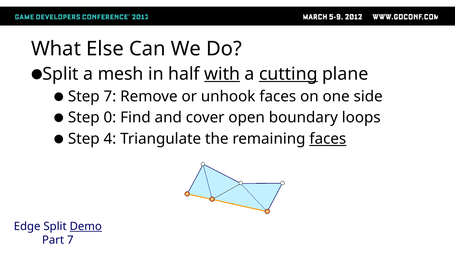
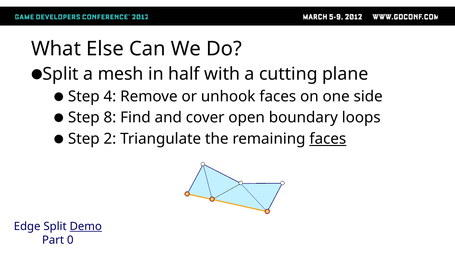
with underline: present -> none (222, 74)
cutting underline: present -> none (288, 74)
Step 7: 7 -> 4 (110, 96)
0: 0 -> 8 (110, 118)
4: 4 -> 2 (110, 139)
Part 7: 7 -> 0 (70, 240)
